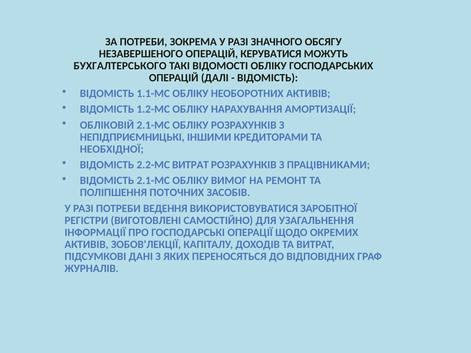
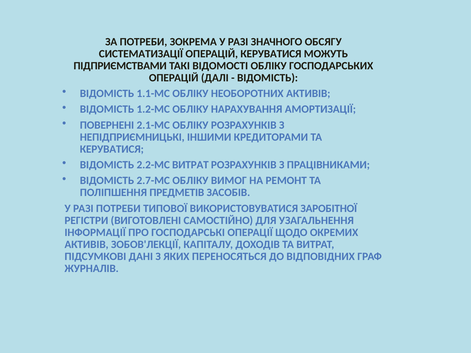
НЕЗАВЕРШЕНОГО: НЕЗАВЕРШЕНОГО -> СИСТЕМАТИЗАЦІЇ (141, 54)
БУХГАЛТЕРСЬКОГО: БУХГАЛТЕРСЬКОГО -> ПІДПРИЄМСТВАМИ (120, 66)
ОБЛІКОВІЙ: ОБЛІКОВІЙ -> ПОВЕРНЕНІ (107, 125)
НЕОБХІДНОЇ: НЕОБХІДНОЇ -> КЕРУВАТИСЯ (112, 149)
ВІДОМІСТЬ 2.1-МС: 2.1-МС -> 2.7-МС (153, 181)
ПОТОЧНИХ: ПОТОЧНИХ -> ПРЕДМЕТІВ (177, 193)
ВЕДЕННЯ: ВЕДЕННЯ -> ТИПОВОЇ (165, 209)
